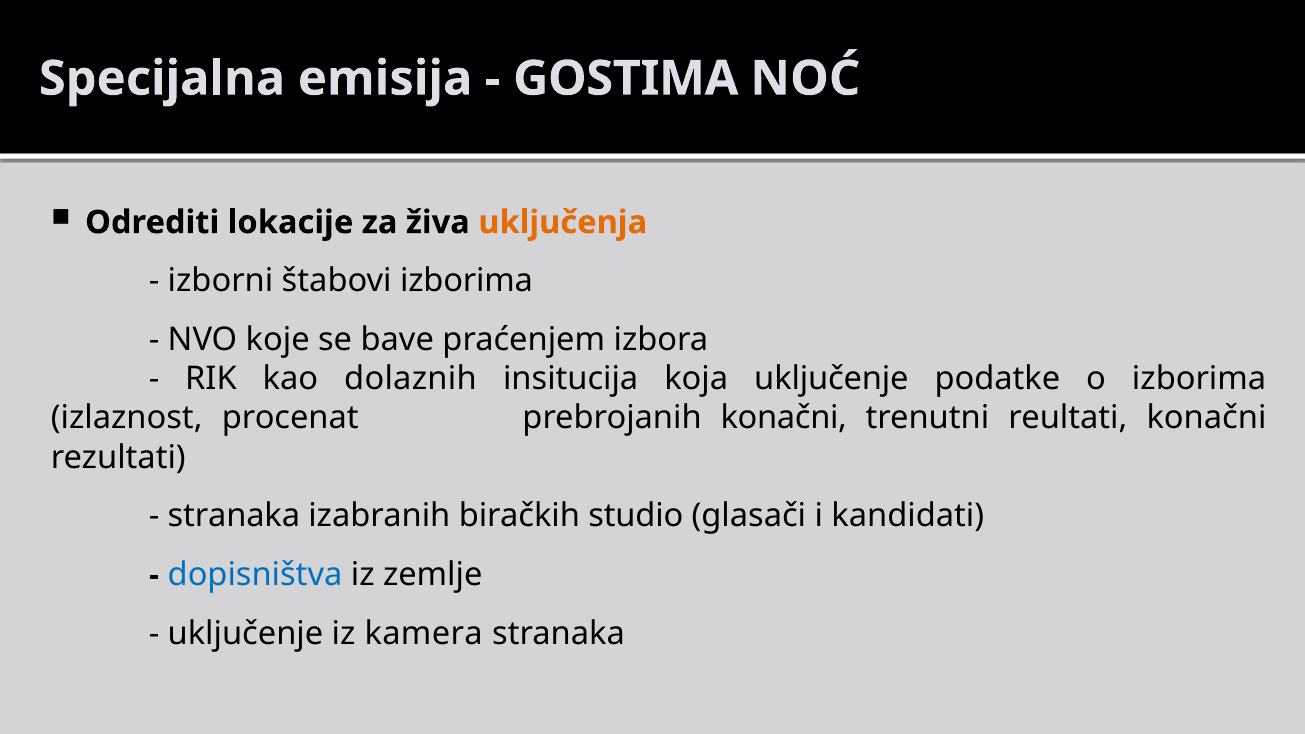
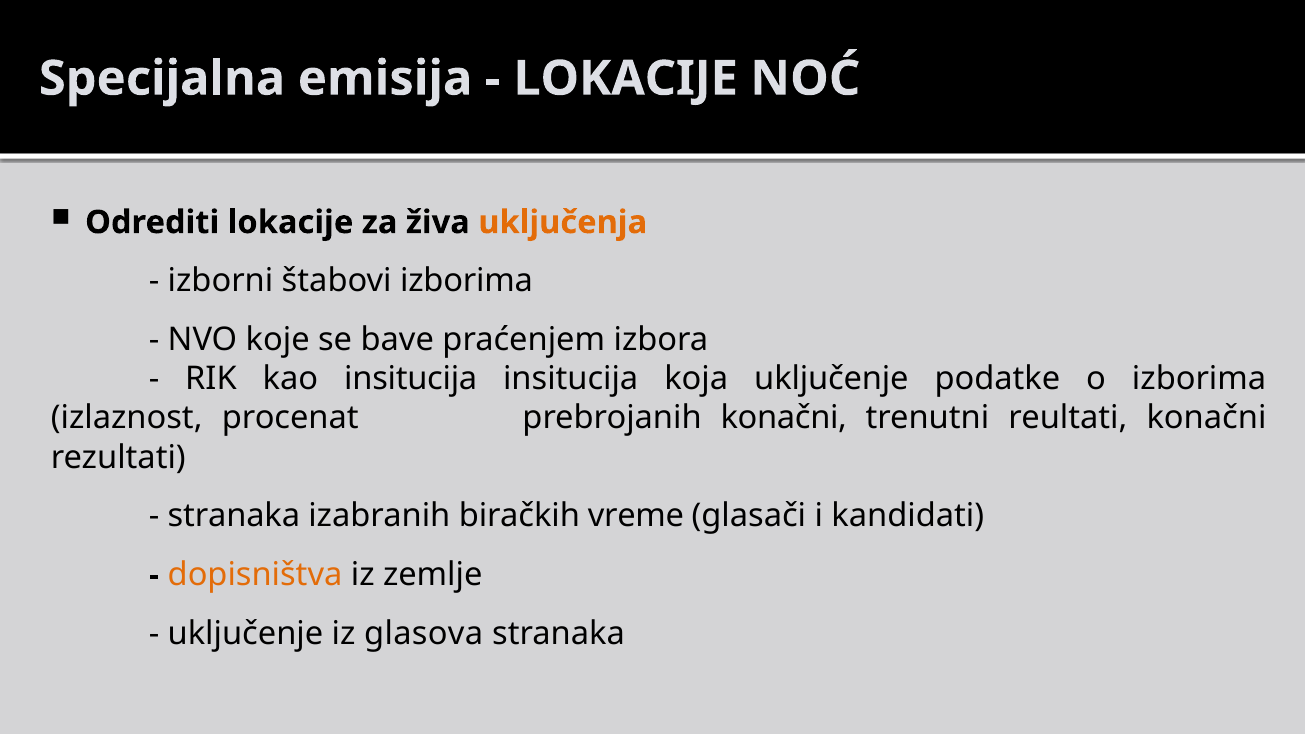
GOSTIMA: GOSTIMA -> LOKACIJE (626, 79)
kao dolaznih: dolaznih -> insitucija (411, 379)
studio: studio -> vreme (636, 516)
dopisništva colour: blue -> orange (255, 575)
kamera: kamera -> glasova (424, 634)
